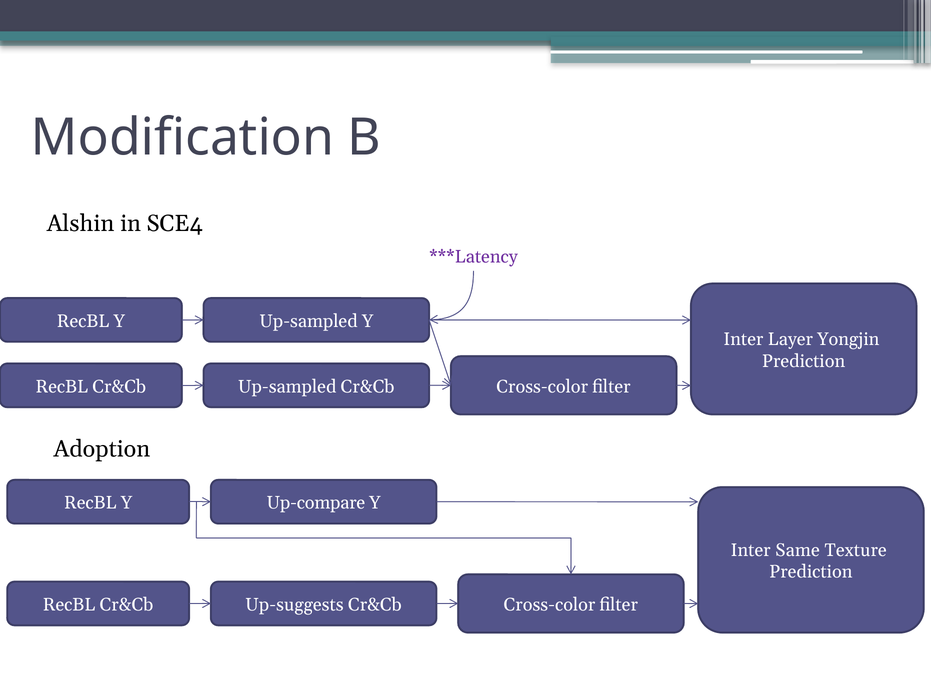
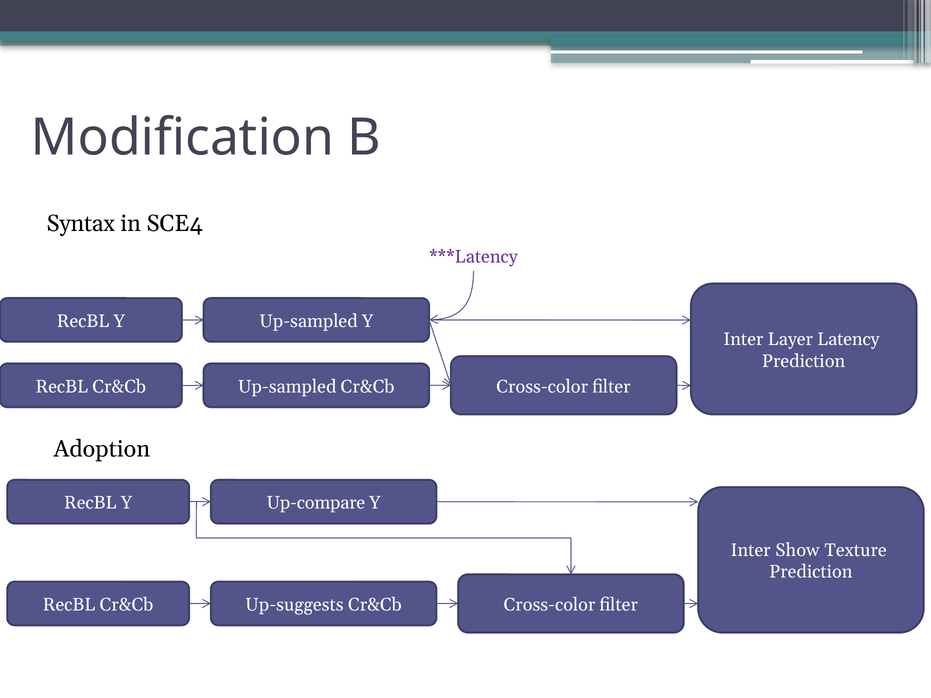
Alshin: Alshin -> Syntax (81, 224)
Yongjin: Yongjin -> Latency (848, 339)
Same: Same -> Show (798, 550)
